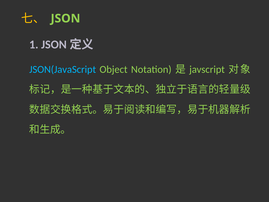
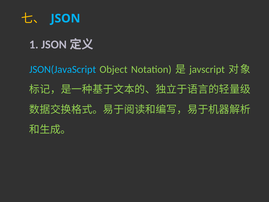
JSON colour: light green -> light blue (66, 18)
